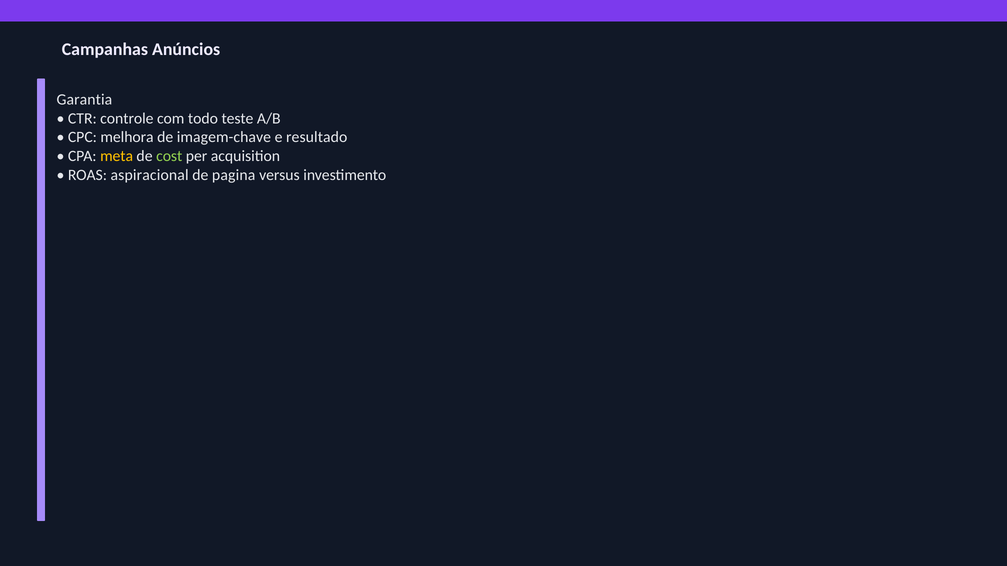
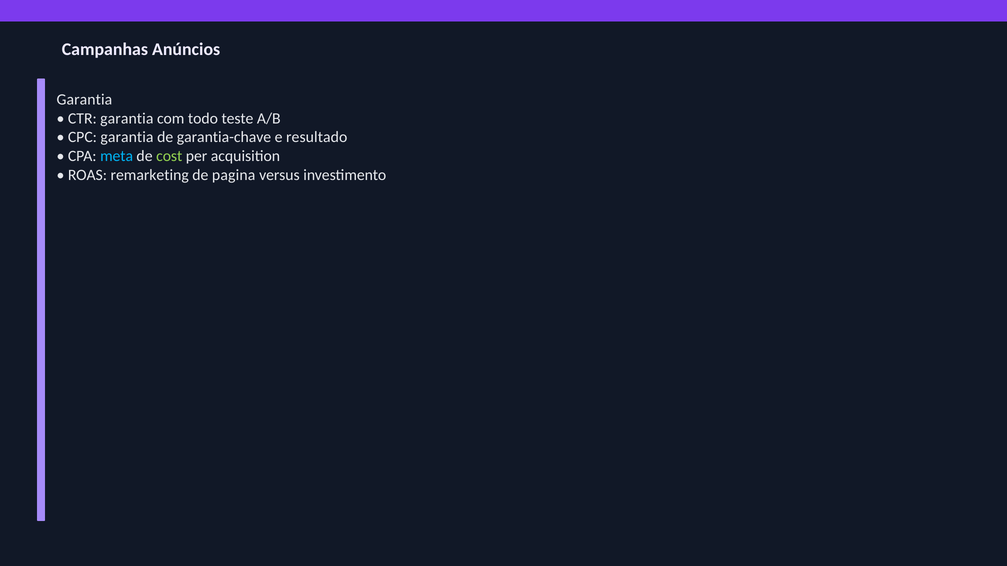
CTR controle: controle -> garantia (127, 119)
CPC melhora: melhora -> garantia (127, 137)
imagem-chave: imagem-chave -> garantia-chave (224, 137)
meta colour: yellow -> light blue (117, 156)
aspiracional: aspiracional -> remarketing (150, 175)
